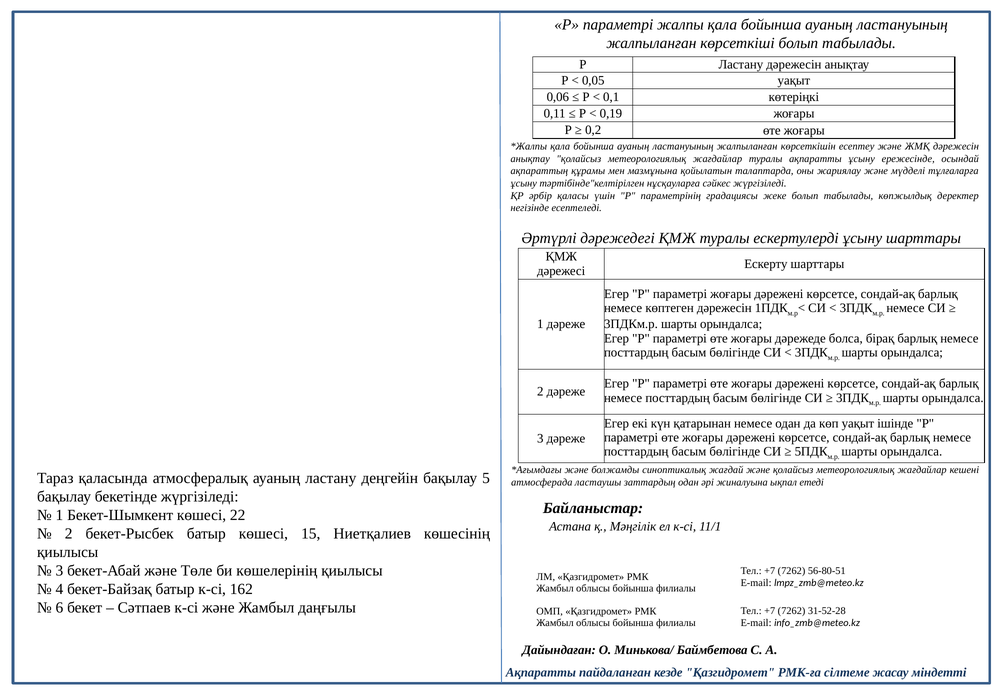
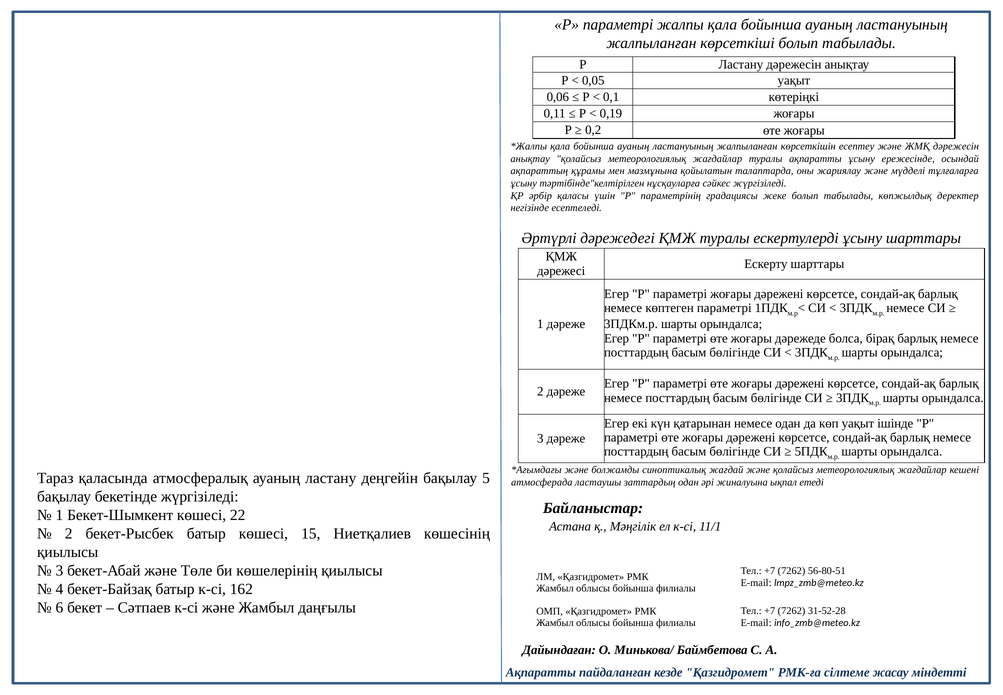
көптеген дәрежесін: дәрежесін -> параметрі (724, 308)
